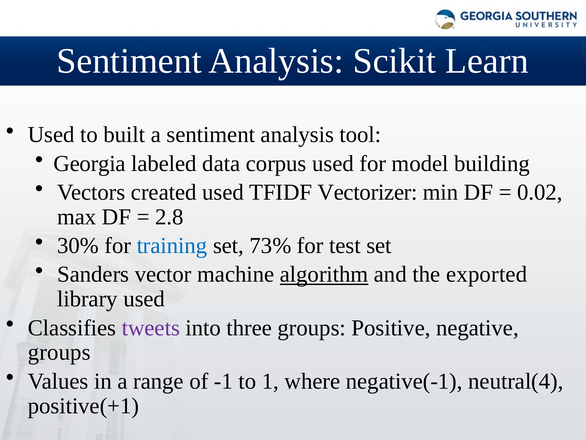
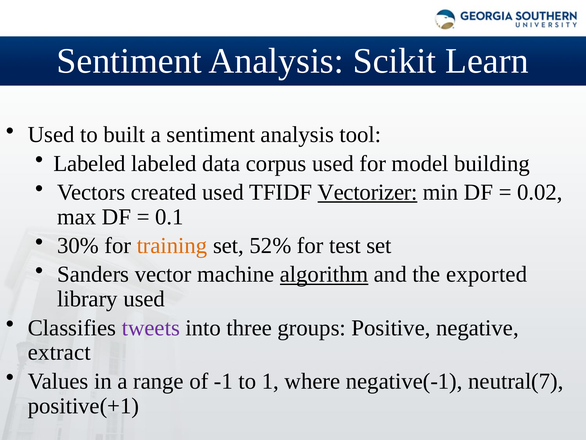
Georgia: Georgia -> Labeled (90, 163)
Vectorizer underline: none -> present (368, 192)
2.8: 2.8 -> 0.1 (169, 217)
training colour: blue -> orange (172, 245)
73%: 73% -> 52% (270, 245)
groups: groups -> extract (59, 352)
neutral(4: neutral(4 -> neutral(7 (516, 381)
